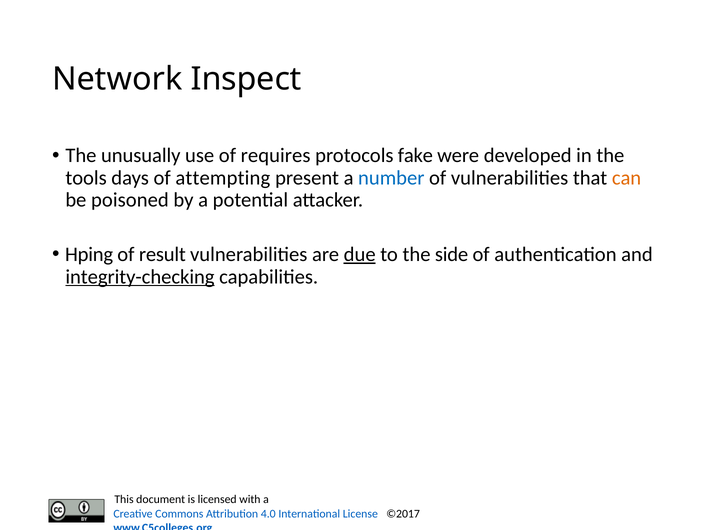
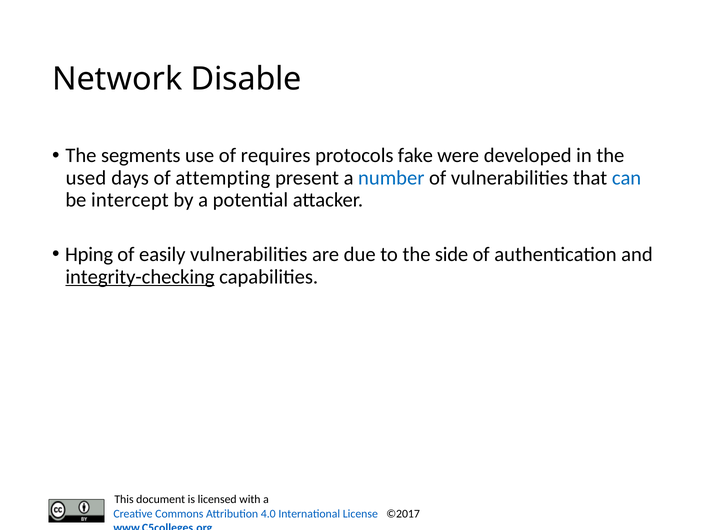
Inspect: Inspect -> Disable (246, 79)
unusually: unusually -> segments (141, 156)
tools: tools -> used (86, 178)
can colour: orange -> blue (627, 178)
poisoned: poisoned -> intercept (130, 200)
result: result -> easily (162, 255)
due underline: present -> none (360, 255)
